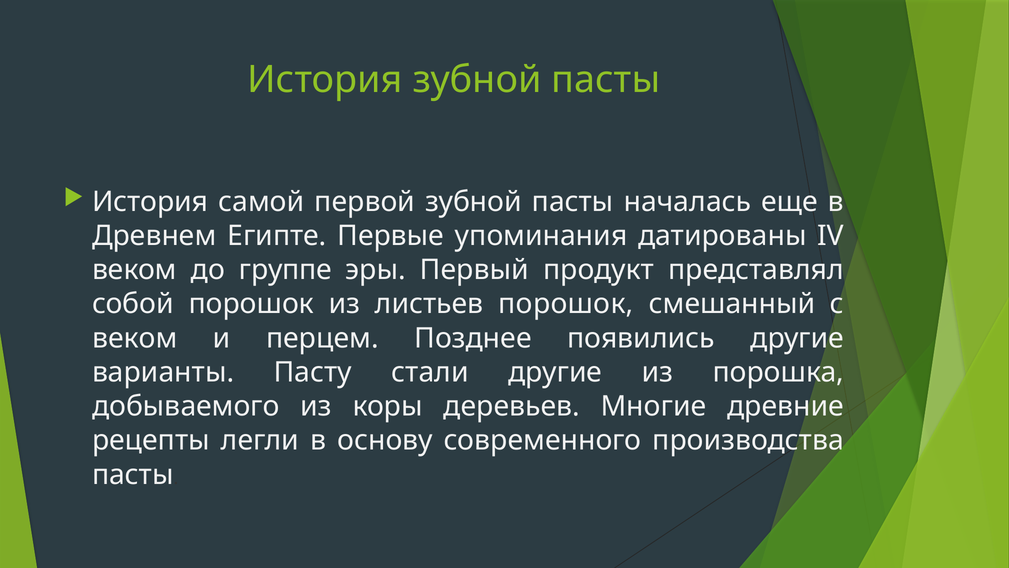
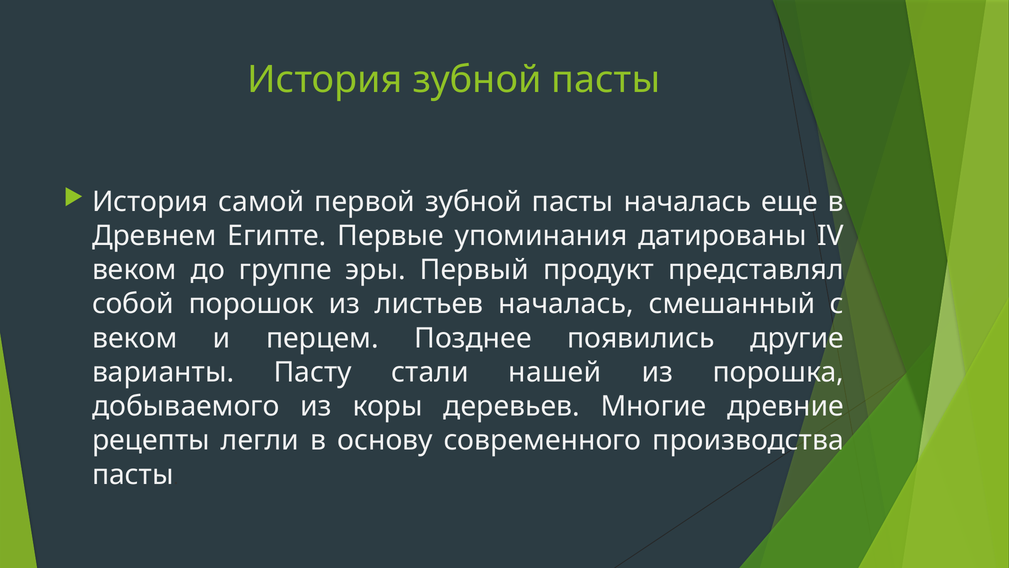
листьев порошок: порошок -> началась (566, 304)
стали другие: другие -> нашей (555, 372)
